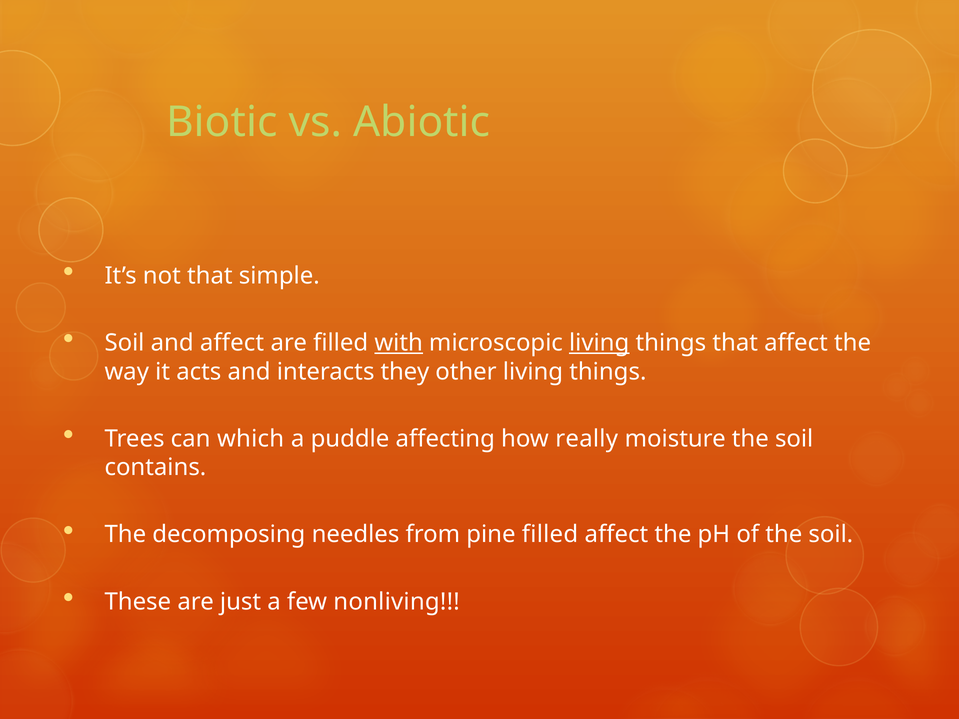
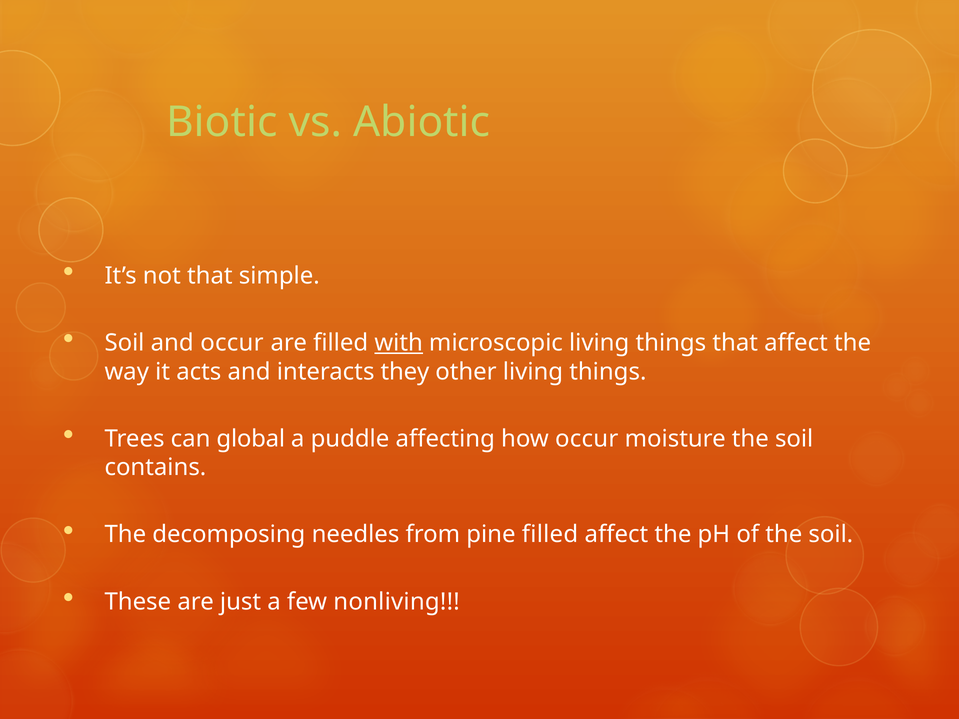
and affect: affect -> occur (232, 343)
living underline: present -> none (599, 343)
which: which -> global (251, 439)
how really: really -> occur (587, 439)
